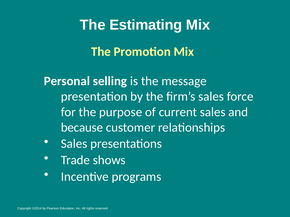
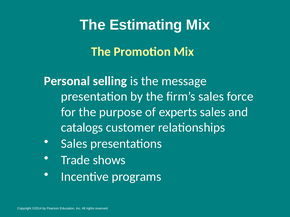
current: current -> experts (178, 112)
because: because -> catalogs (82, 128)
